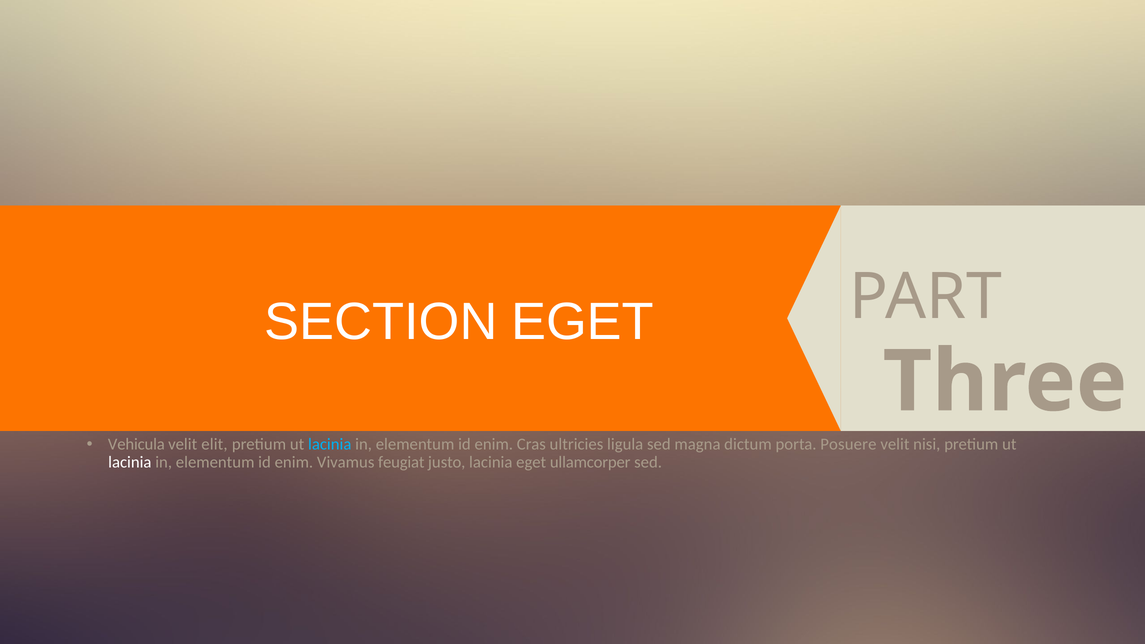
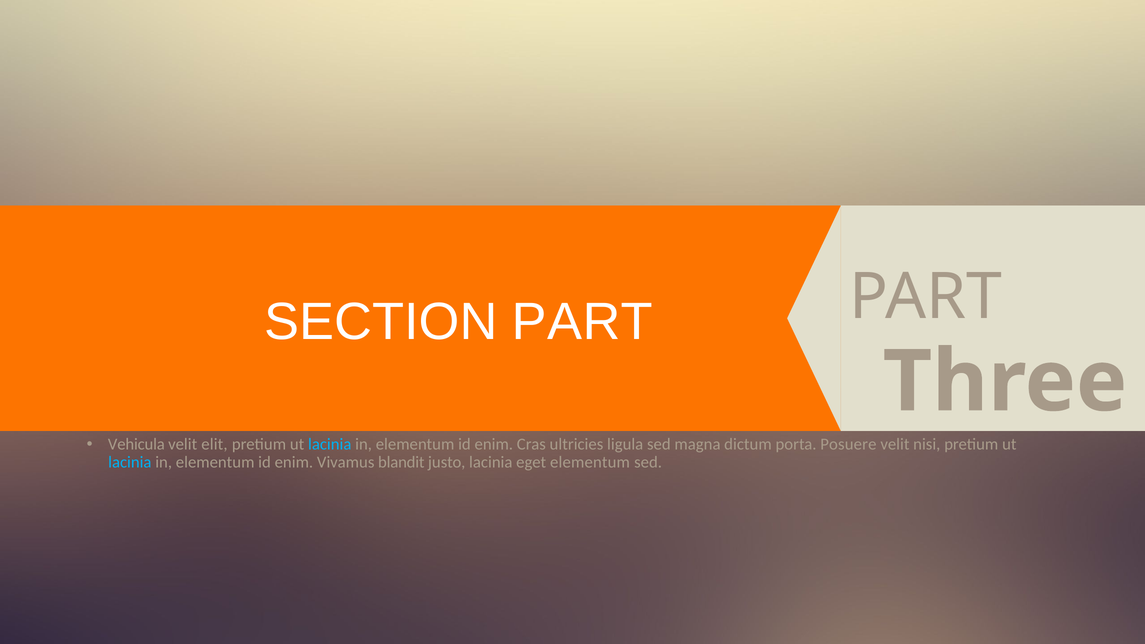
SECTION EGET: EGET -> PART (582, 322)
lacinia colour: white -> light blue (130, 462)
feugiat: feugiat -> blandit (401, 462)
eget ullamcorper: ullamcorper -> elementum (590, 462)
